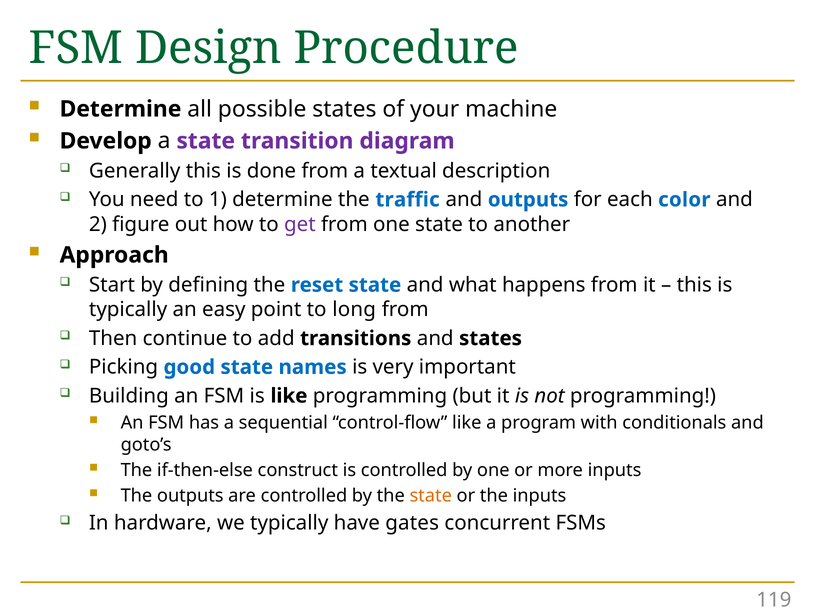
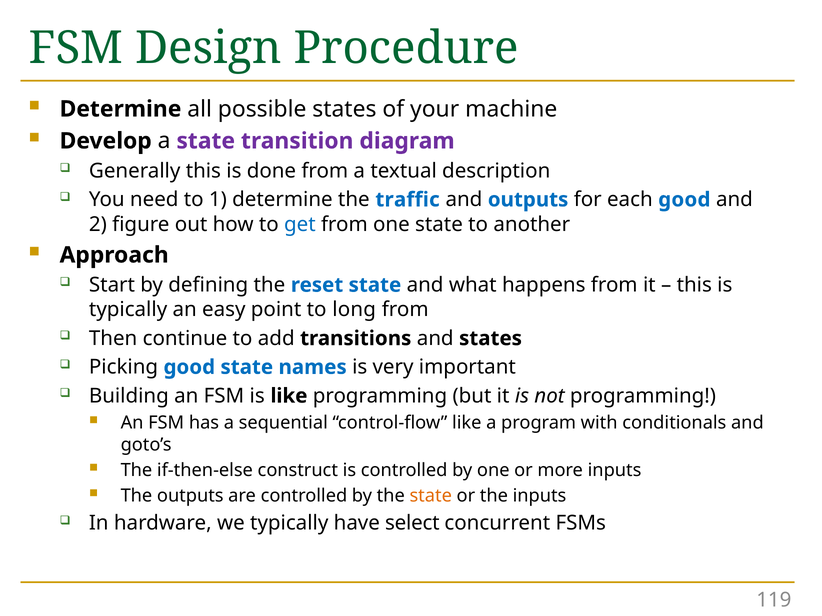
each color: color -> good (684, 200)
get colour: purple -> blue (300, 224)
gates: gates -> select (412, 524)
